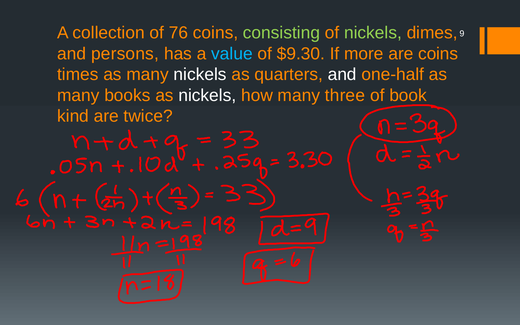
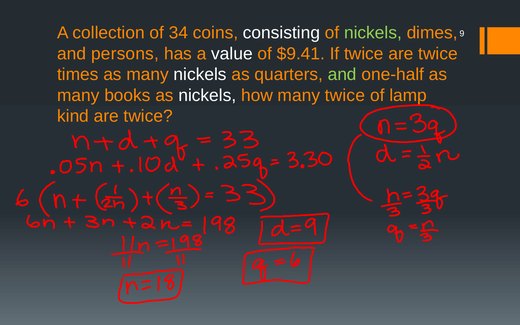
76: 76 -> 34 (178, 33)
consisting colour: light green -> white (282, 33)
value colour: light blue -> white (232, 54)
$9.30: $9.30 -> $9.41 (301, 54)
If more: more -> twice (364, 54)
coins: coins -> twice (438, 54)
and colour: white -> light green (342, 75)
many three: three -> twice (345, 95)
book: book -> lamp (408, 95)
